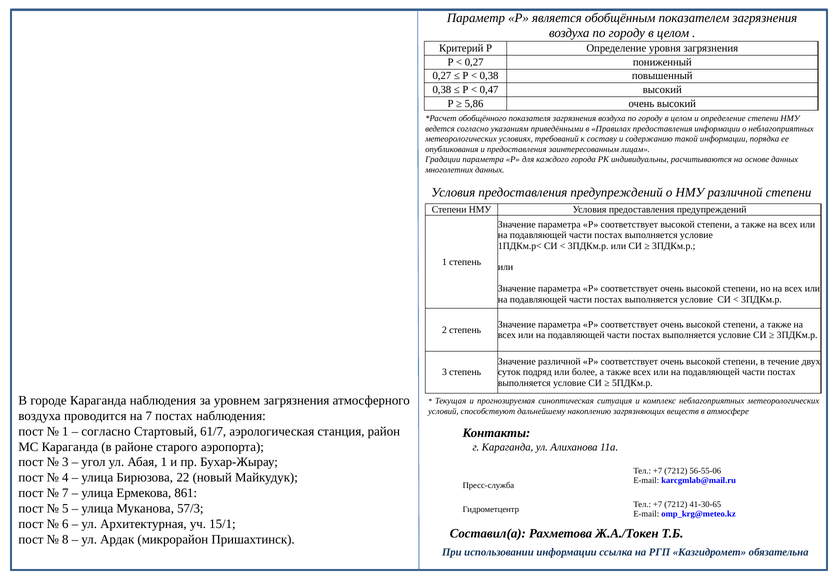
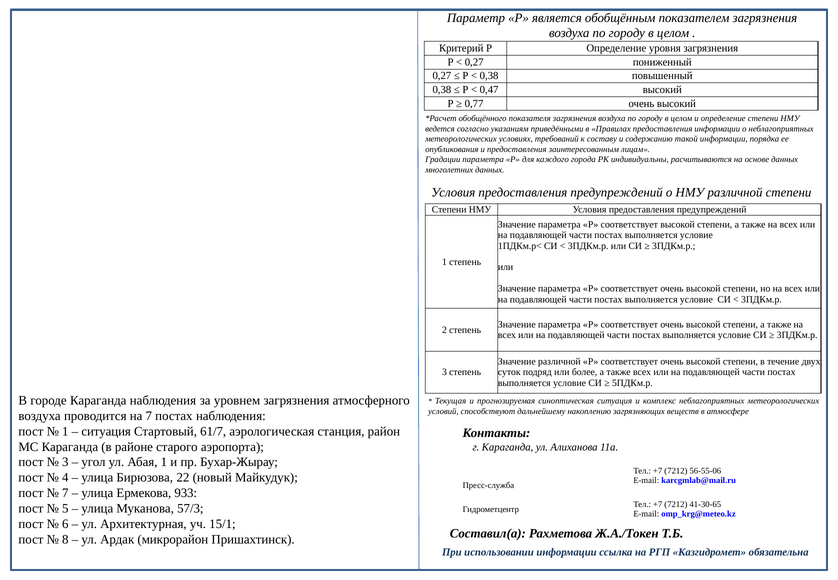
5,86: 5,86 -> 0,77 (474, 103)
согласно: согласно -> ситуация (106, 431)
861: 861 -> 933 (186, 493)
